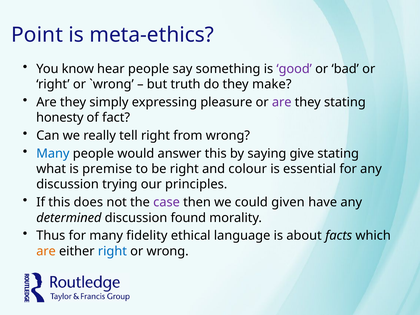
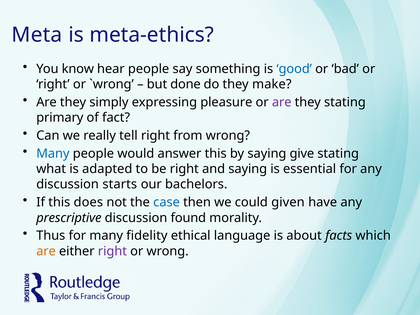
Point: Point -> Meta (37, 35)
good colour: purple -> blue (294, 69)
truth: truth -> done (185, 84)
honesty: honesty -> primary (60, 118)
premise: premise -> adapted (107, 169)
and colour: colour -> saying (248, 169)
trying: trying -> starts (120, 184)
principles: principles -> bachelors (196, 184)
case colour: purple -> blue (167, 202)
determined: determined -> prescriptive (69, 218)
right colour: blue -> purple (112, 251)
